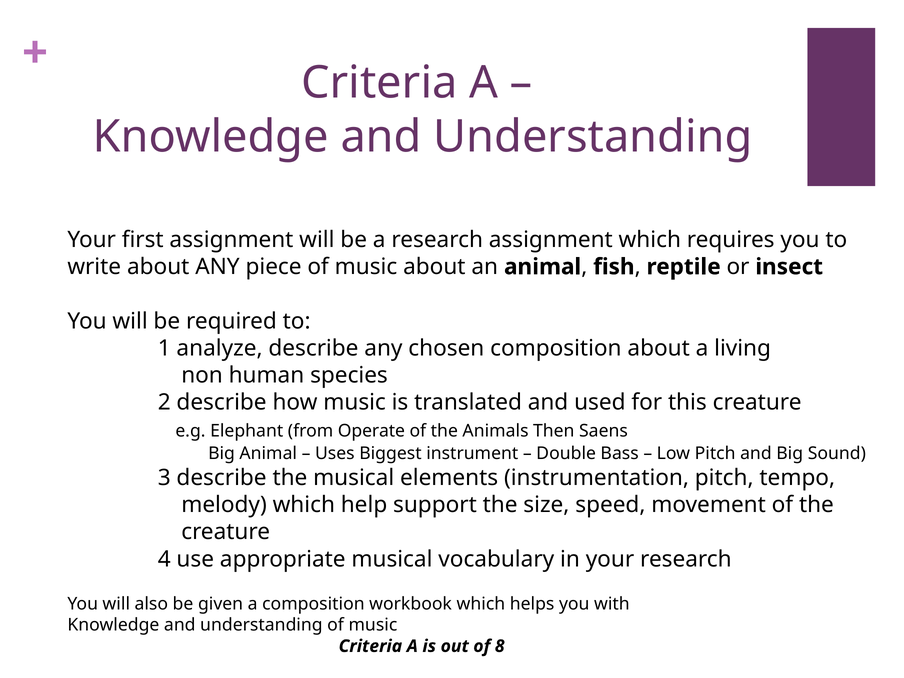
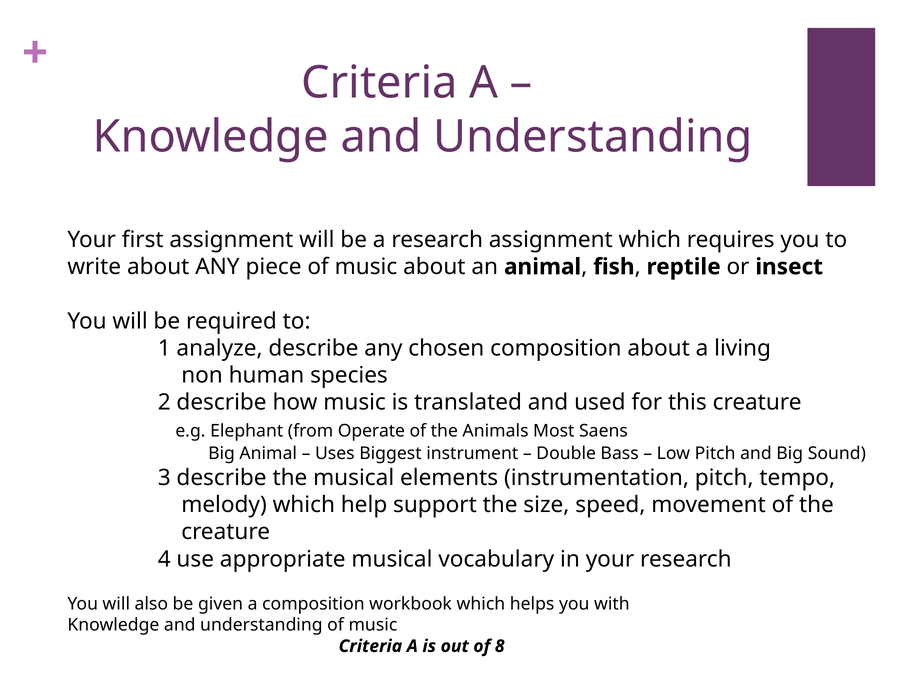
Then: Then -> Most (554, 431)
